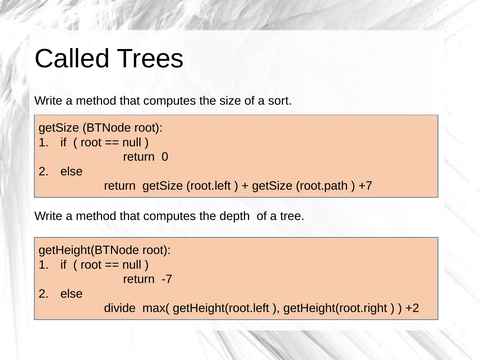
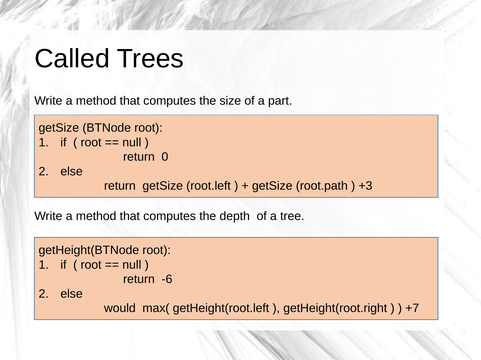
sort: sort -> part (280, 101)
+7: +7 -> +3 (365, 186)
-7: -7 -> -6 (167, 280)
divide: divide -> would (120, 309)
+2: +2 -> +7 (412, 309)
